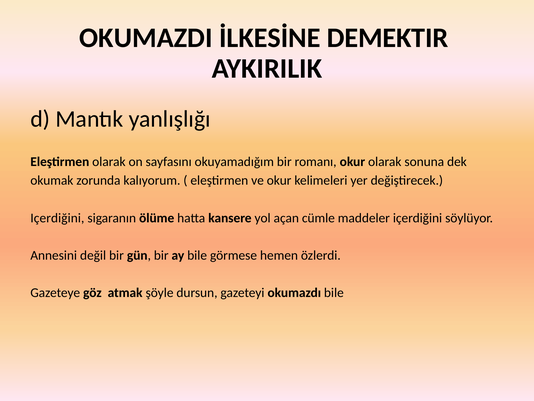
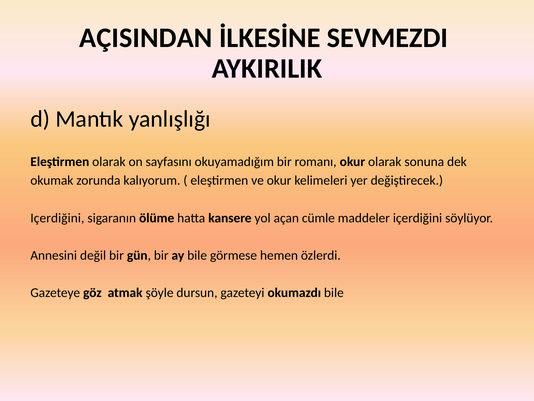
OKUMAZDI: OKUMAZDI -> AÇISINDAN (146, 38)
DEMEKTIR: DEMEKTIR -> SEVMEZDI (387, 38)
